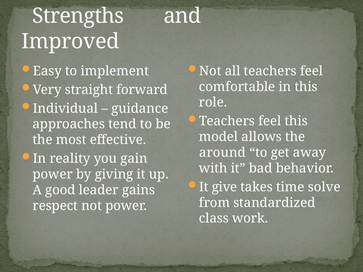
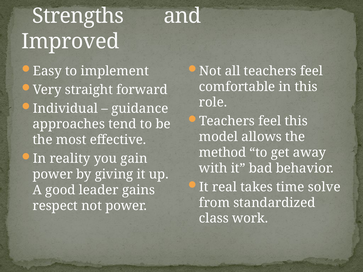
around: around -> method (223, 153)
give: give -> real (224, 187)
